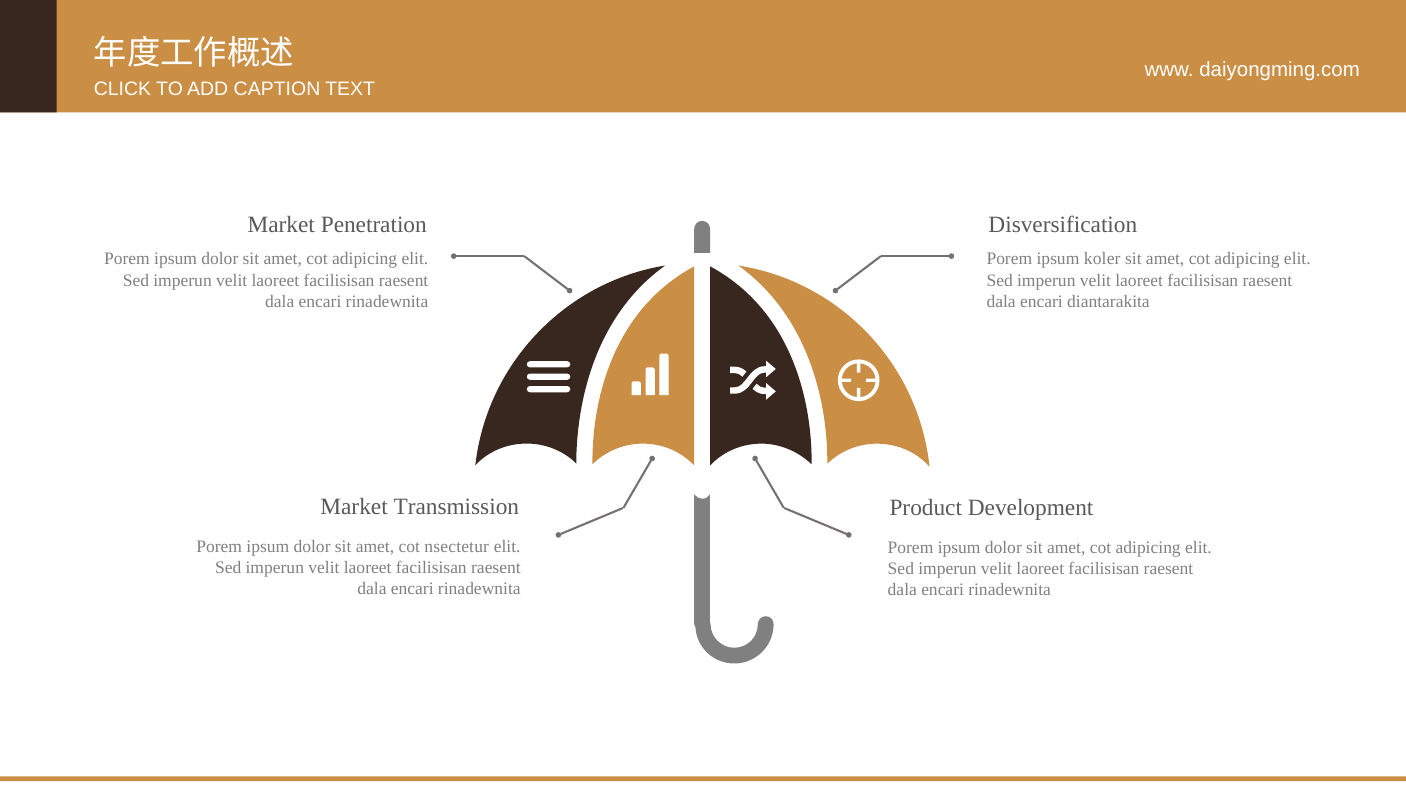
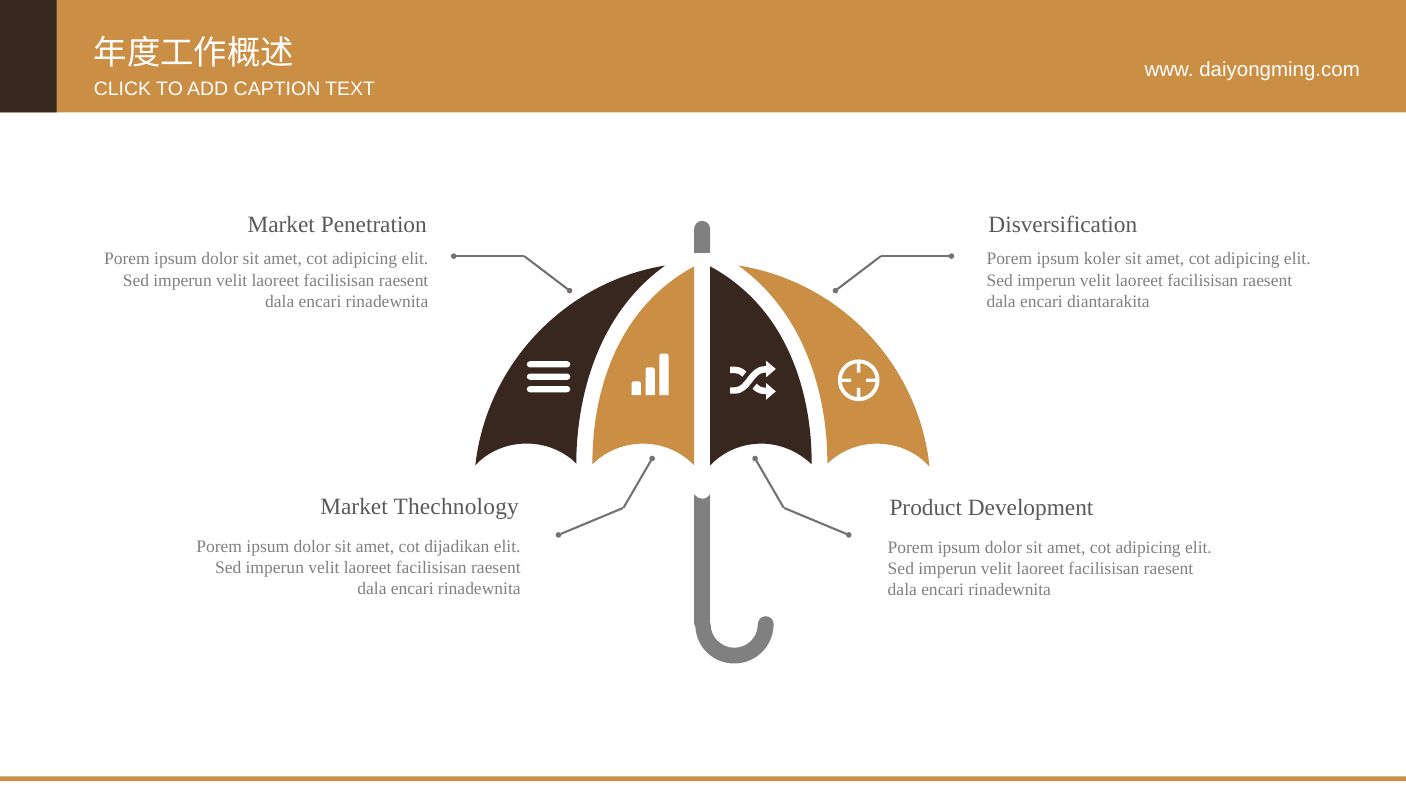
Transmission: Transmission -> Thechnology (456, 507)
nsectetur: nsectetur -> dijadikan (457, 547)
